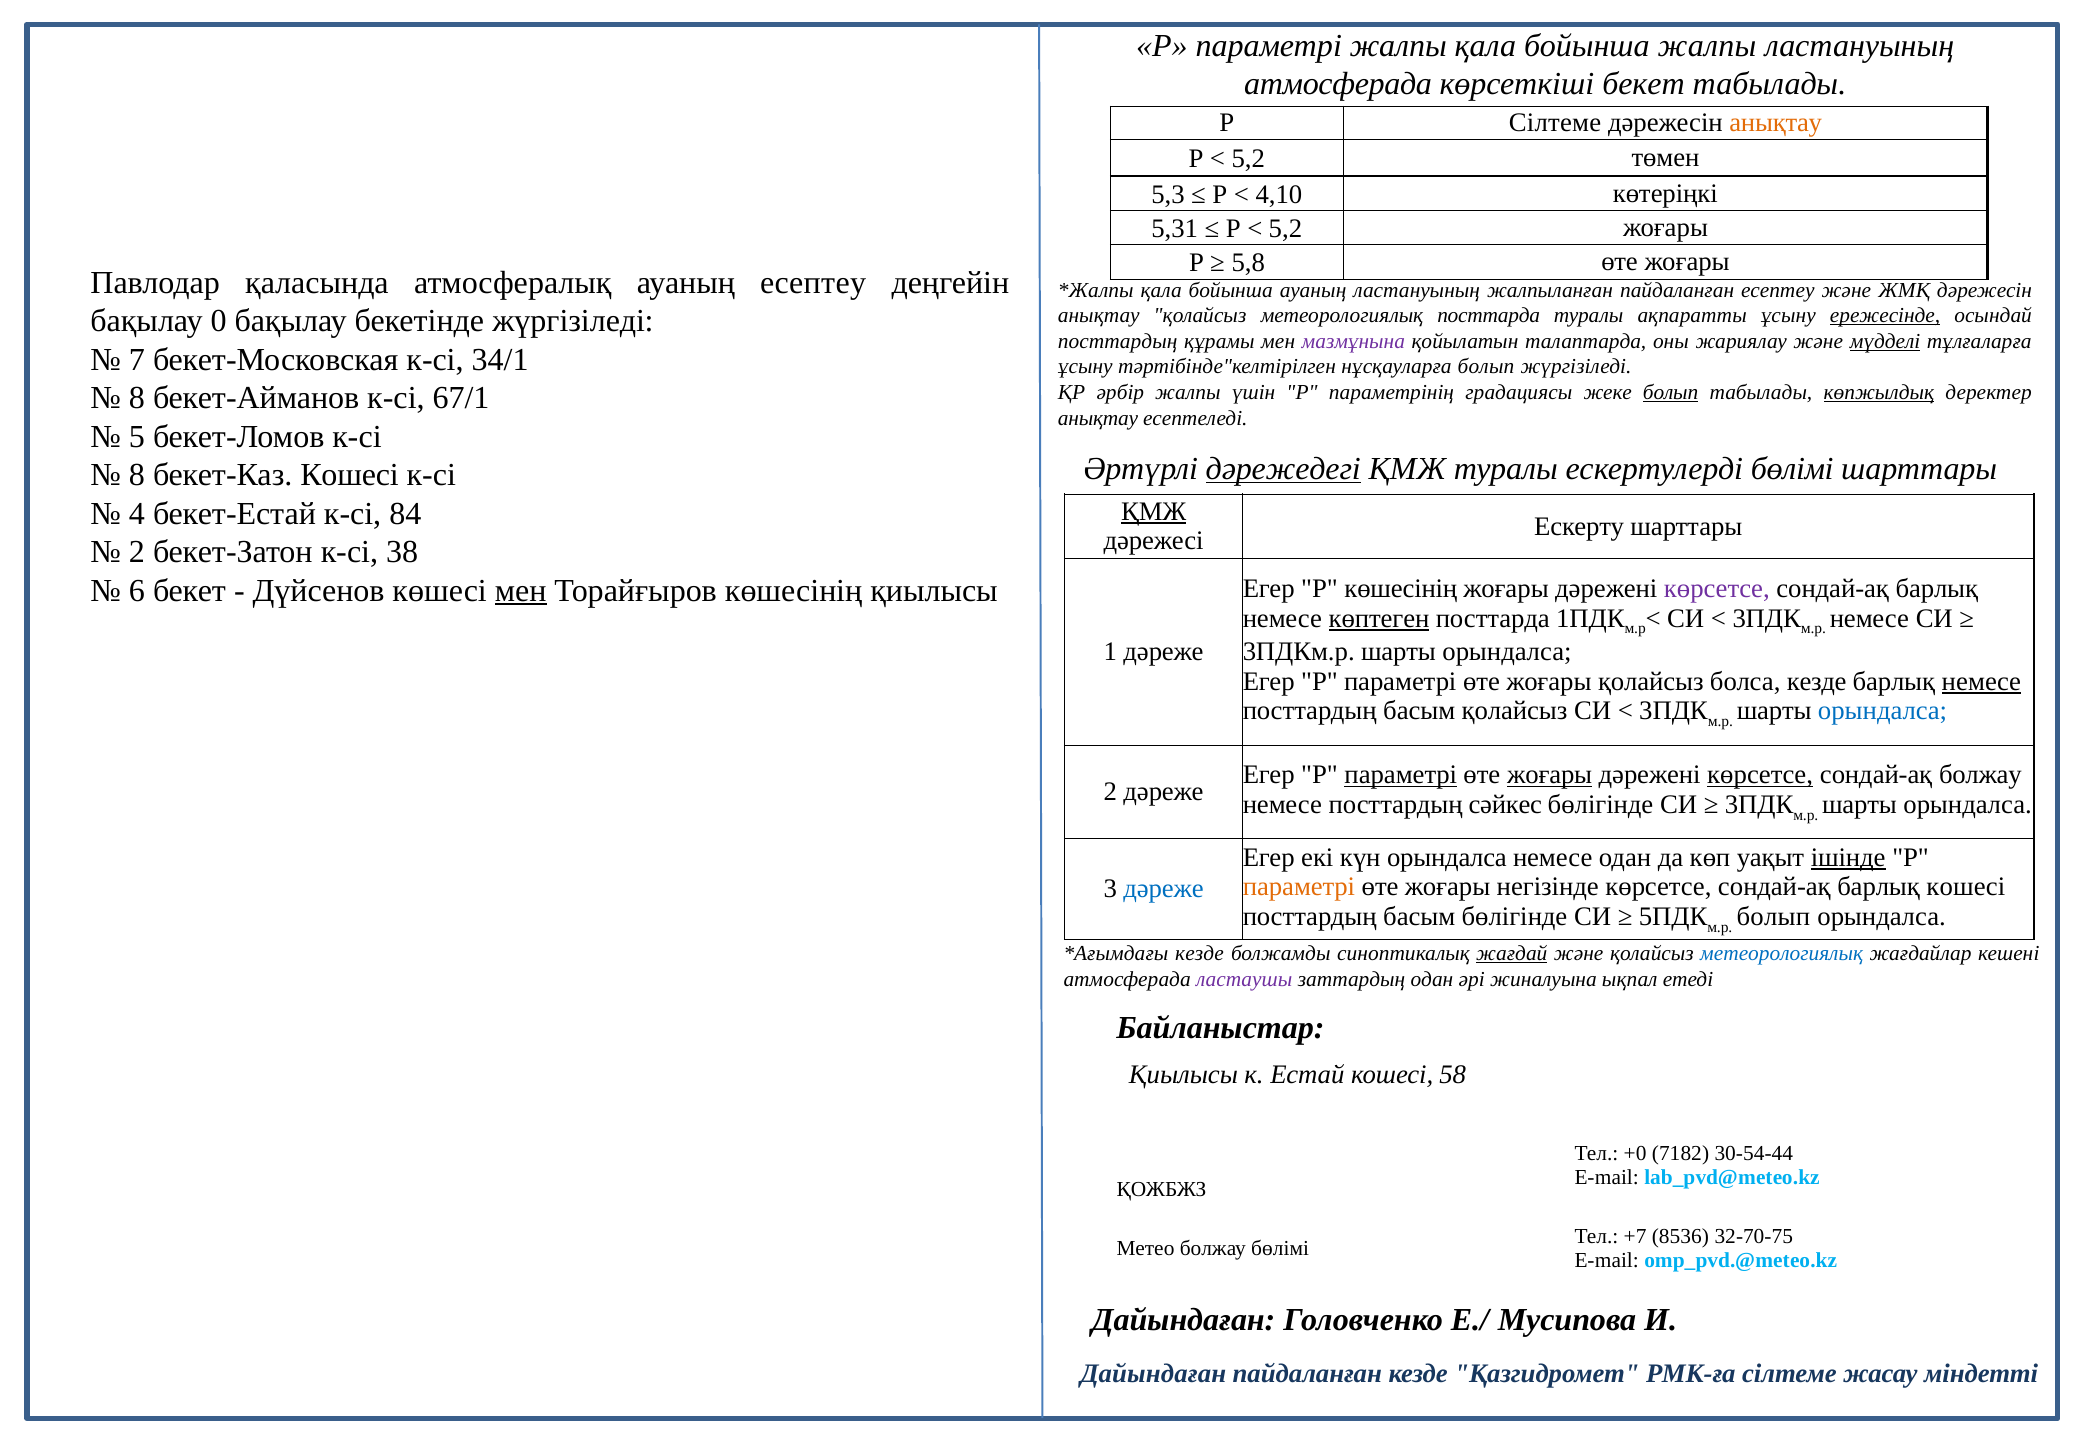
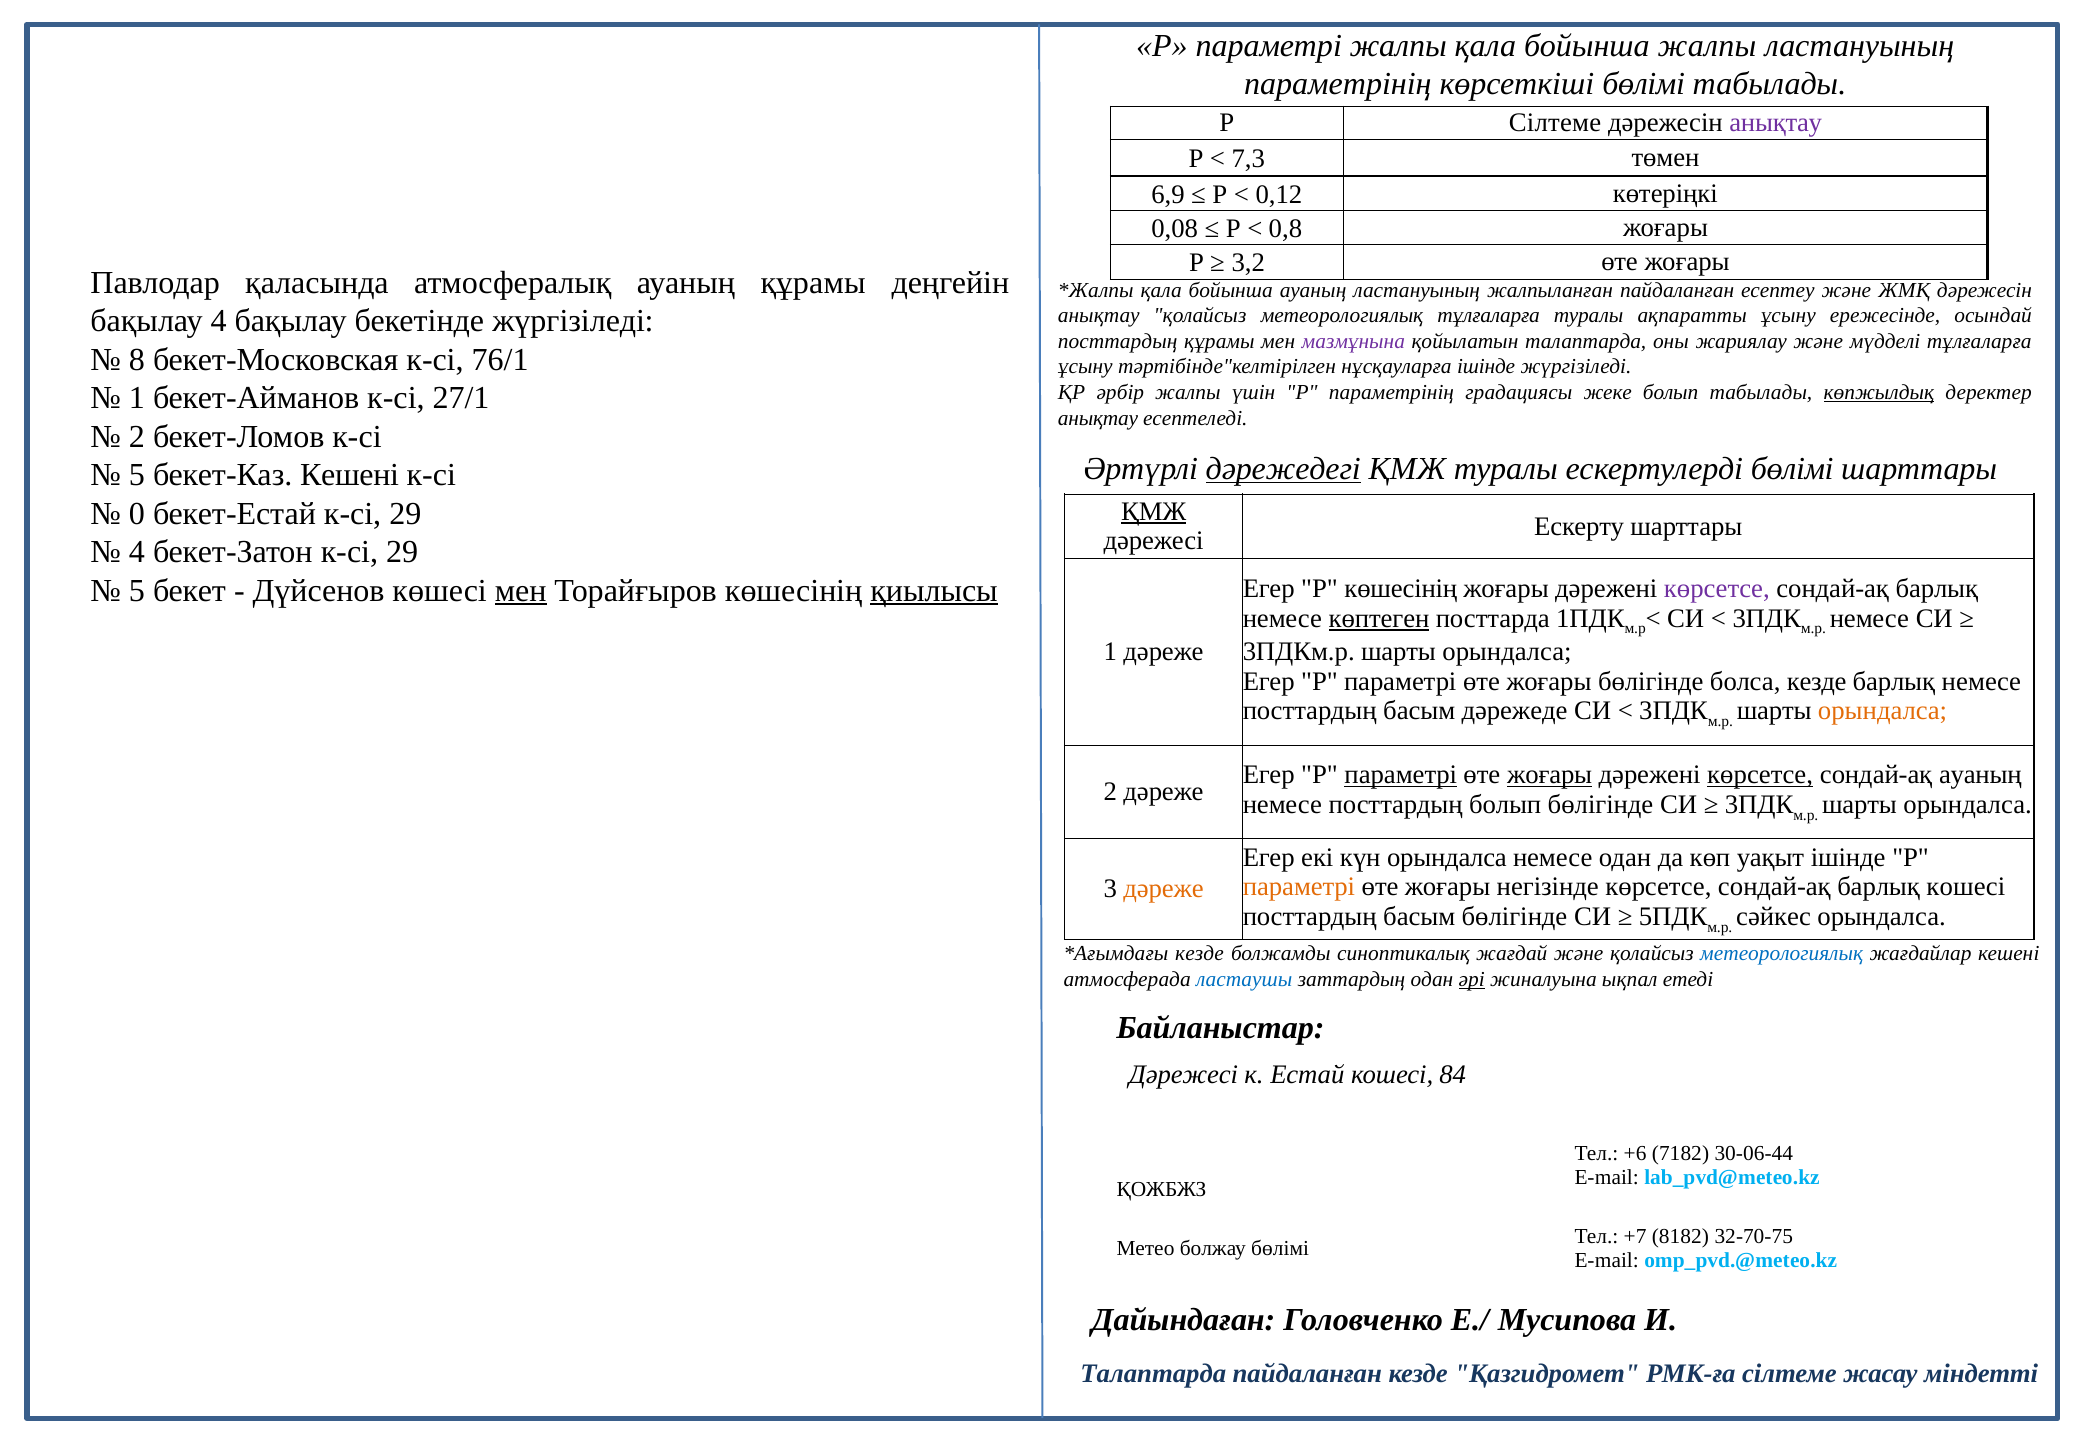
атмосферада: атмосферада -> параметрінің (1338, 84)
көрсеткіші бекет: бекет -> бөлімі (1644, 84)
анықтау colour: orange -> purple (1776, 123)
5,2: 5,2 -> 7,3 (1248, 159)
5,3: 5,3 -> 6,9 (1168, 194)
4,10: 4,10 -> 0,12 (1279, 194)
5,31: 5,31 -> 0,08 (1175, 229)
5,2: 5,2 -> 0,8 (1285, 229)
5,8: 5,8 -> 3,2 (1248, 263)
ауаның есептеу: есептеу -> құрамы (813, 283)
метеорологиялық посттарда: посттарда -> тұлғаларға (1489, 316)
ережесінде underline: present -> none (1885, 316)
бақылау 0: 0 -> 4 (219, 321)
мүдделі underline: present -> none (1885, 341)
7: 7 -> 8 (137, 360)
34/1: 34/1 -> 76/1 (500, 360)
нұсқауларға болып: болып -> ішінде (1486, 367)
болып underline: present -> none (1671, 393)
8: 8 -> 1 (137, 398)
67/1: 67/1 -> 27/1 (461, 398)
5: 5 -> 2 (137, 437)
8: 8 -> 5 (137, 475)
бекет-Каз Кошесi: Кошесi -> Кешені (350, 475)
4: 4 -> 0 (137, 514)
бекет-Естай к-сі 84: 84 -> 29 (405, 514)
2: 2 -> 4 (137, 552)
бекет-Затон к-сі 38: 38 -> 29 (402, 552)
6: 6 -> 5 (137, 591)
қиылысы underline: none -> present (934, 591)
жоғары қолайсыз: қолайсыз -> бөлігінде (1651, 682)
немесе underline: present -> none (1981, 682)
басым қолайсыз: қолайсыз -> дәрежеде (1515, 711)
орындалса colour: blue -> orange (1883, 711)
сондай-ақ болжау: болжау -> ауаның (1980, 775)
посттардың сәйкес: сәйкес -> болып (1505, 805)
ішінде underline: present -> none (1848, 858)
дәреже colour: blue -> orange (1164, 889)
болып: болып -> сәйкес (1774, 917)
жағдай underline: present -> none (1512, 954)
ластаушы colour: purple -> blue (1244, 979)
әрі underline: none -> present (1472, 979)
Қиылысы: Қиылысы -> Дәрежесі (1183, 1075)
58: 58 -> 84 (1453, 1075)
+0: +0 -> +6 (1635, 1154)
30-54-44: 30-54-44 -> 30-06-44 (1754, 1154)
8536: 8536 -> 8182 (1680, 1237)
Дайындаған: Дайындаған -> Талаптарда (1153, 1375)
